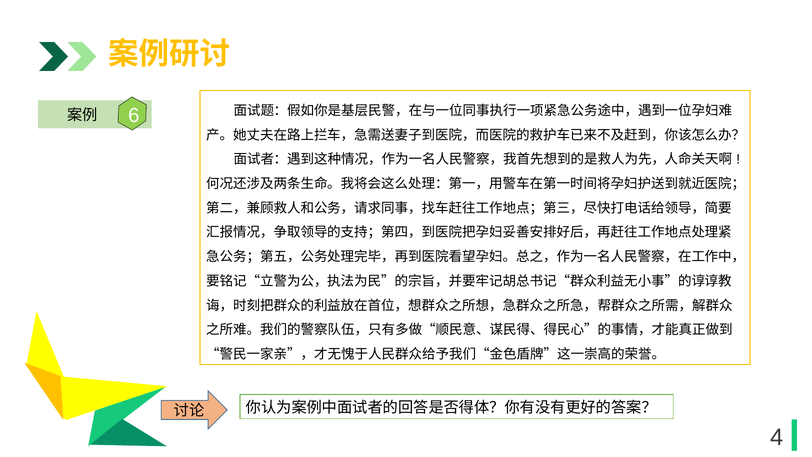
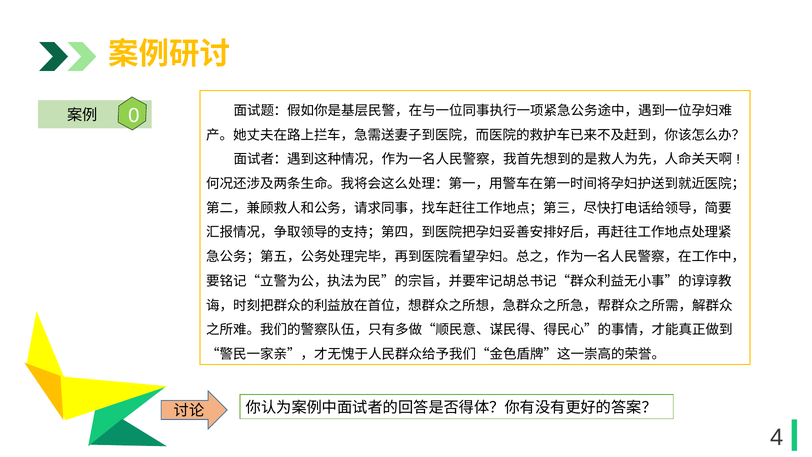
6: 6 -> 0 (134, 116)
